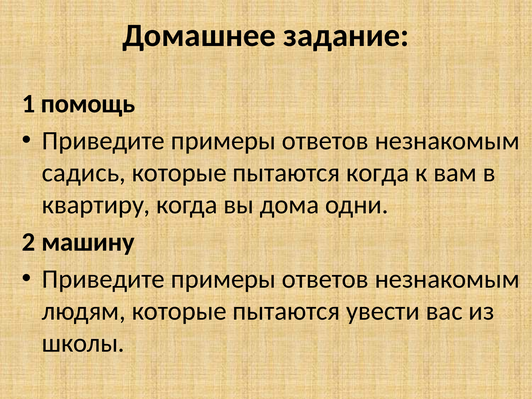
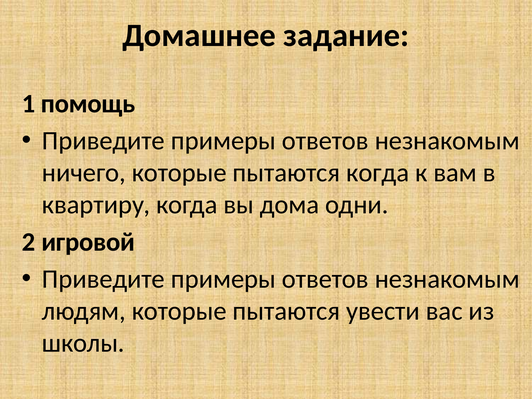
садись: садись -> ничего (84, 173)
машину: машину -> игровой (88, 242)
